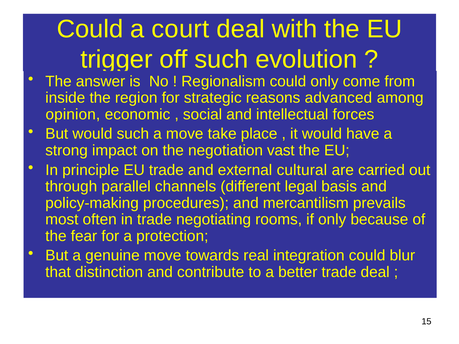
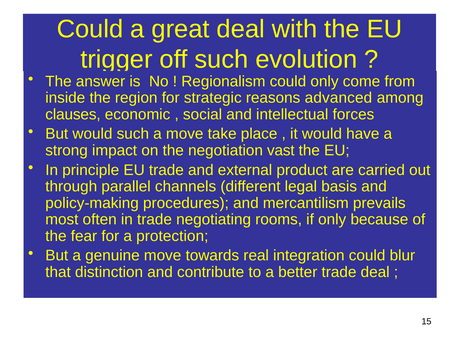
court: court -> great (181, 29)
opinion: opinion -> clauses (73, 114)
cultural: cultural -> product (302, 170)
